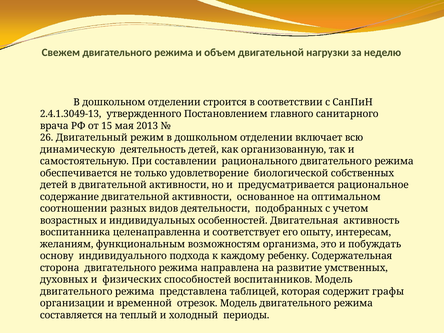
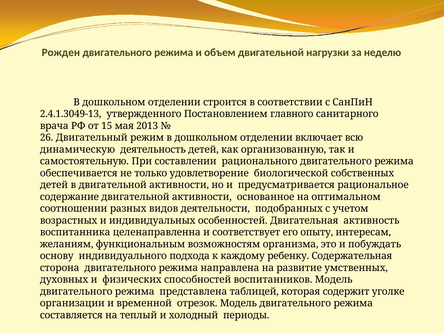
Свежем: Свежем -> Рожден (61, 52)
графы: графы -> уголке (388, 292)
